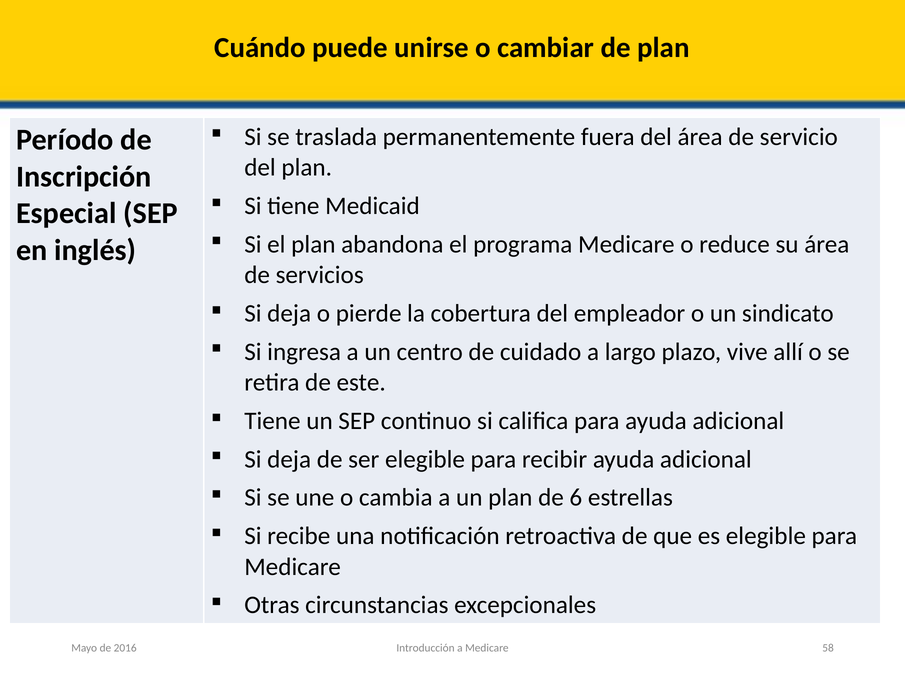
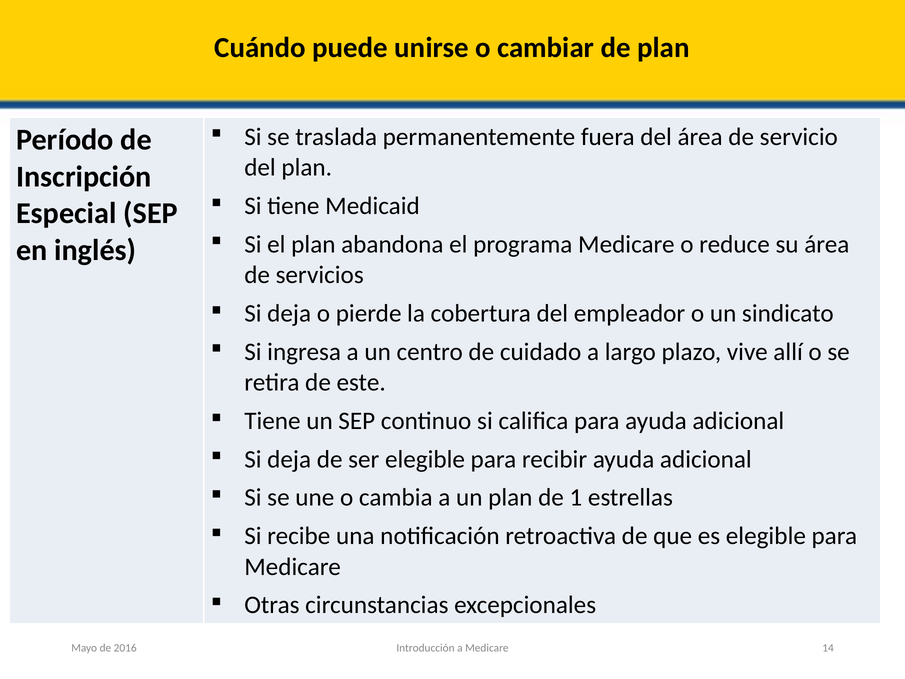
6: 6 -> 1 (576, 497)
58: 58 -> 14 (828, 648)
